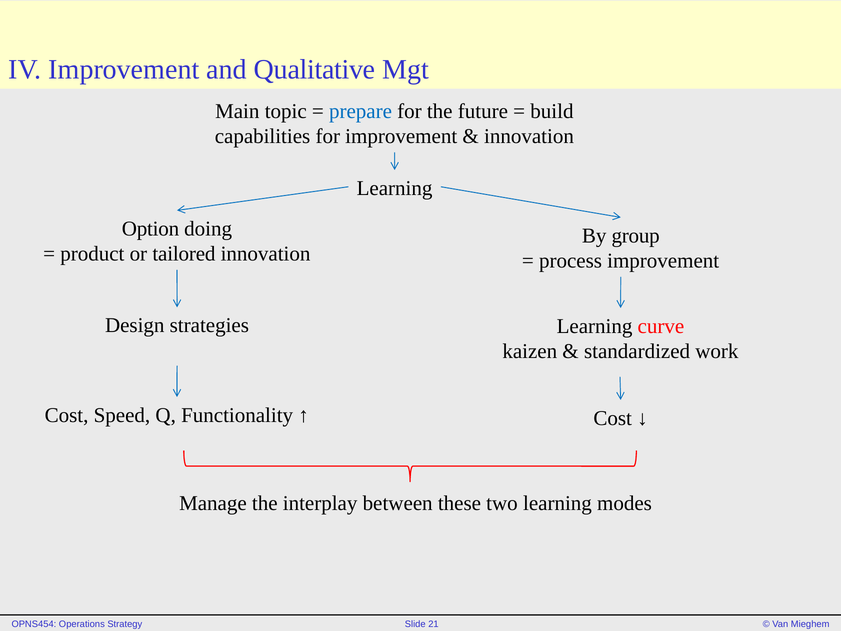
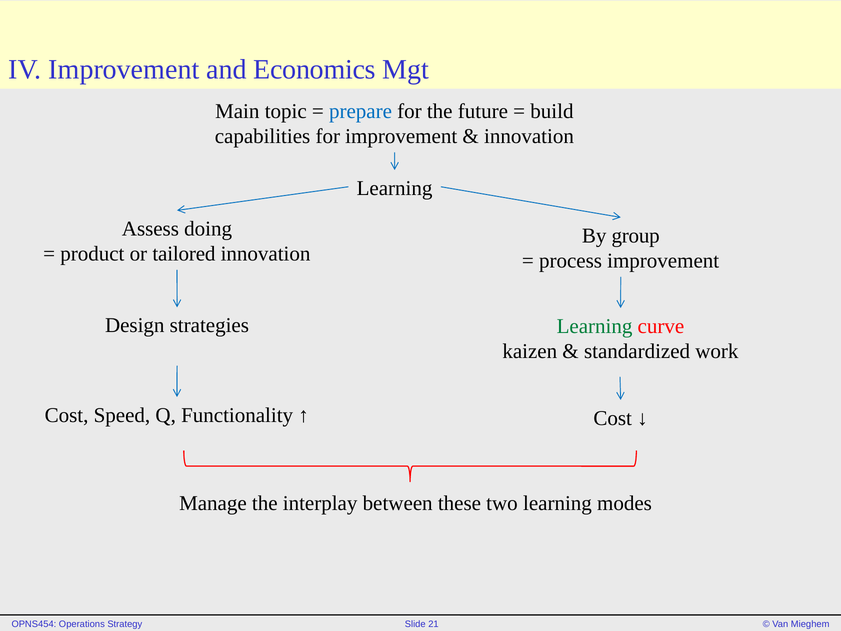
Qualitative: Qualitative -> Economics (315, 70)
Option: Option -> Assess (150, 229)
Learning colour: black -> green (595, 326)
